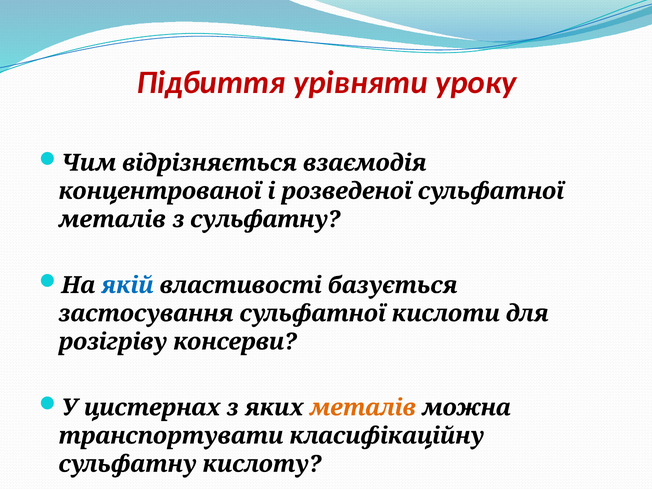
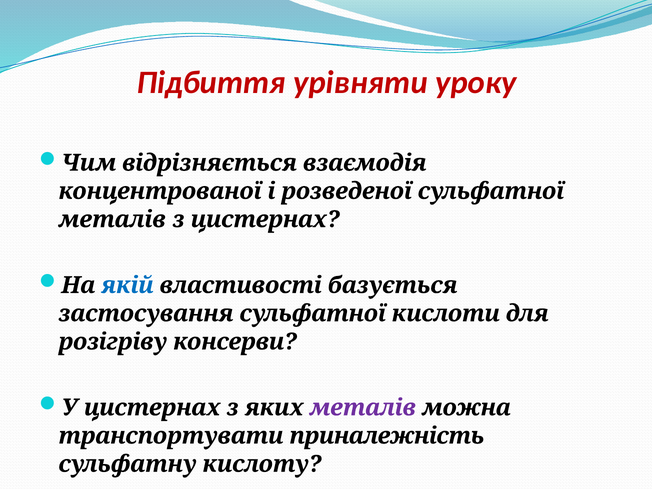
з сульфатну: сульфатну -> цистернах (265, 219)
металів colour: orange -> purple (363, 408)
класифікаційну: класифікаційну -> приналежність (387, 436)
